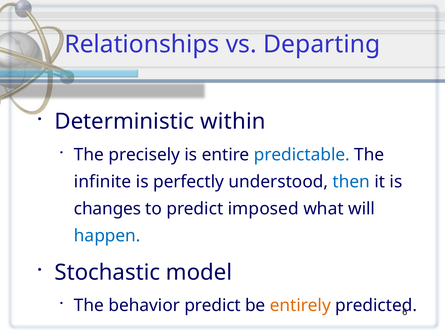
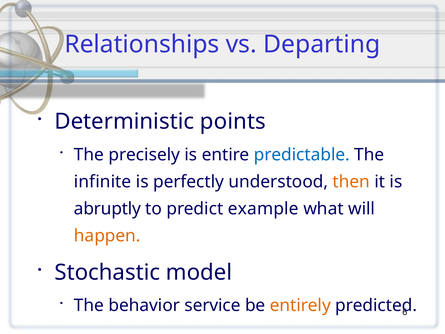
within: within -> points (233, 122)
then colour: blue -> orange (351, 182)
changes: changes -> abruptly (107, 209)
imposed: imposed -> example (263, 209)
happen colour: blue -> orange (107, 236)
behavior predict: predict -> service (213, 305)
